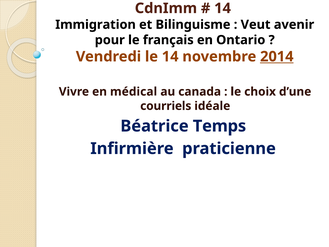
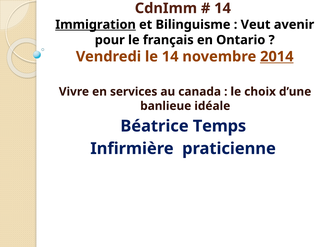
Immigration underline: none -> present (96, 25)
médical: médical -> services (134, 92)
courriels: courriels -> banlieue (166, 106)
